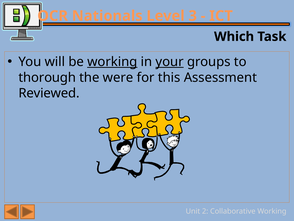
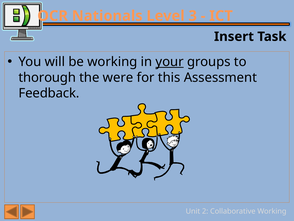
Which: Which -> Insert (234, 37)
working underline: present -> none (112, 62)
Reviewed: Reviewed -> Feedback (49, 93)
